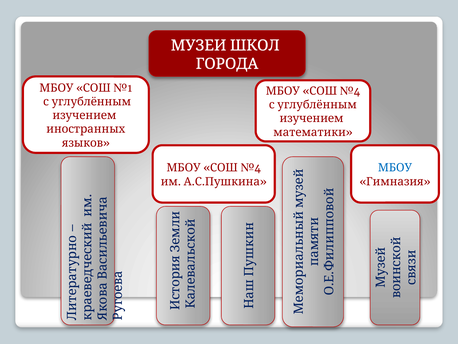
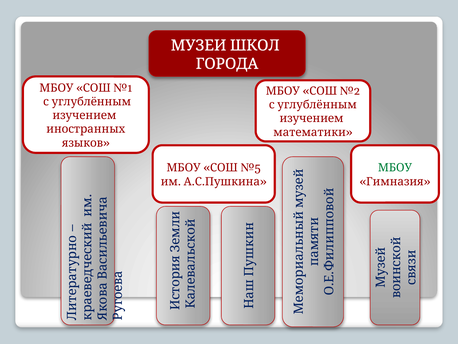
№4: №4 -> №2 (350, 91)
№4: №4 -> №5 (251, 168)
МБОУ colour: blue -> green (395, 168)
